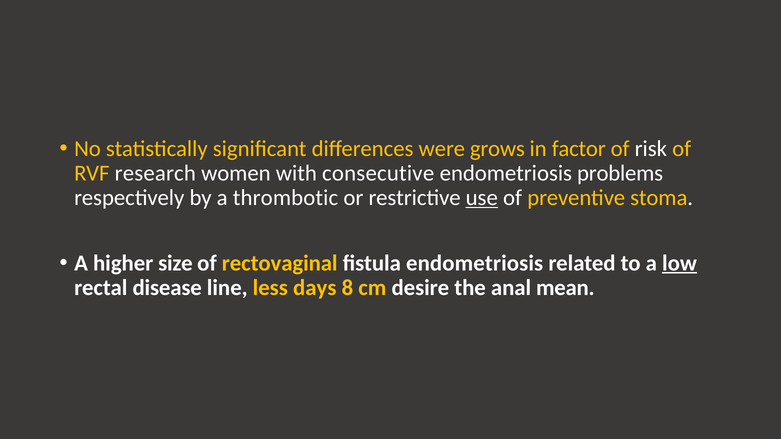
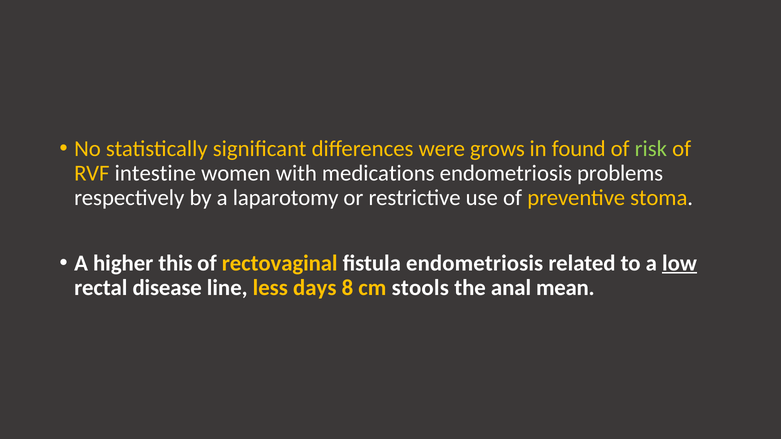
factor: factor -> found (579, 149)
risk colour: white -> light green (651, 149)
research: research -> intestine (155, 173)
consecutive: consecutive -> medications (378, 173)
thrombotic: thrombotic -> laparotomy (286, 198)
use underline: present -> none (482, 198)
size: size -> this (175, 263)
desire: desire -> stools (420, 288)
